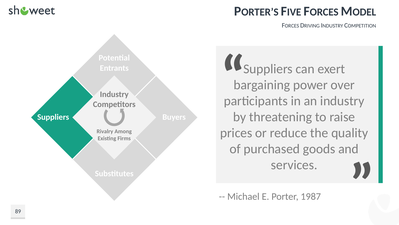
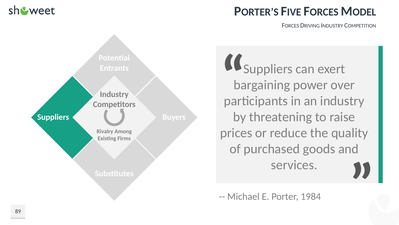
1987: 1987 -> 1984 (311, 196)
